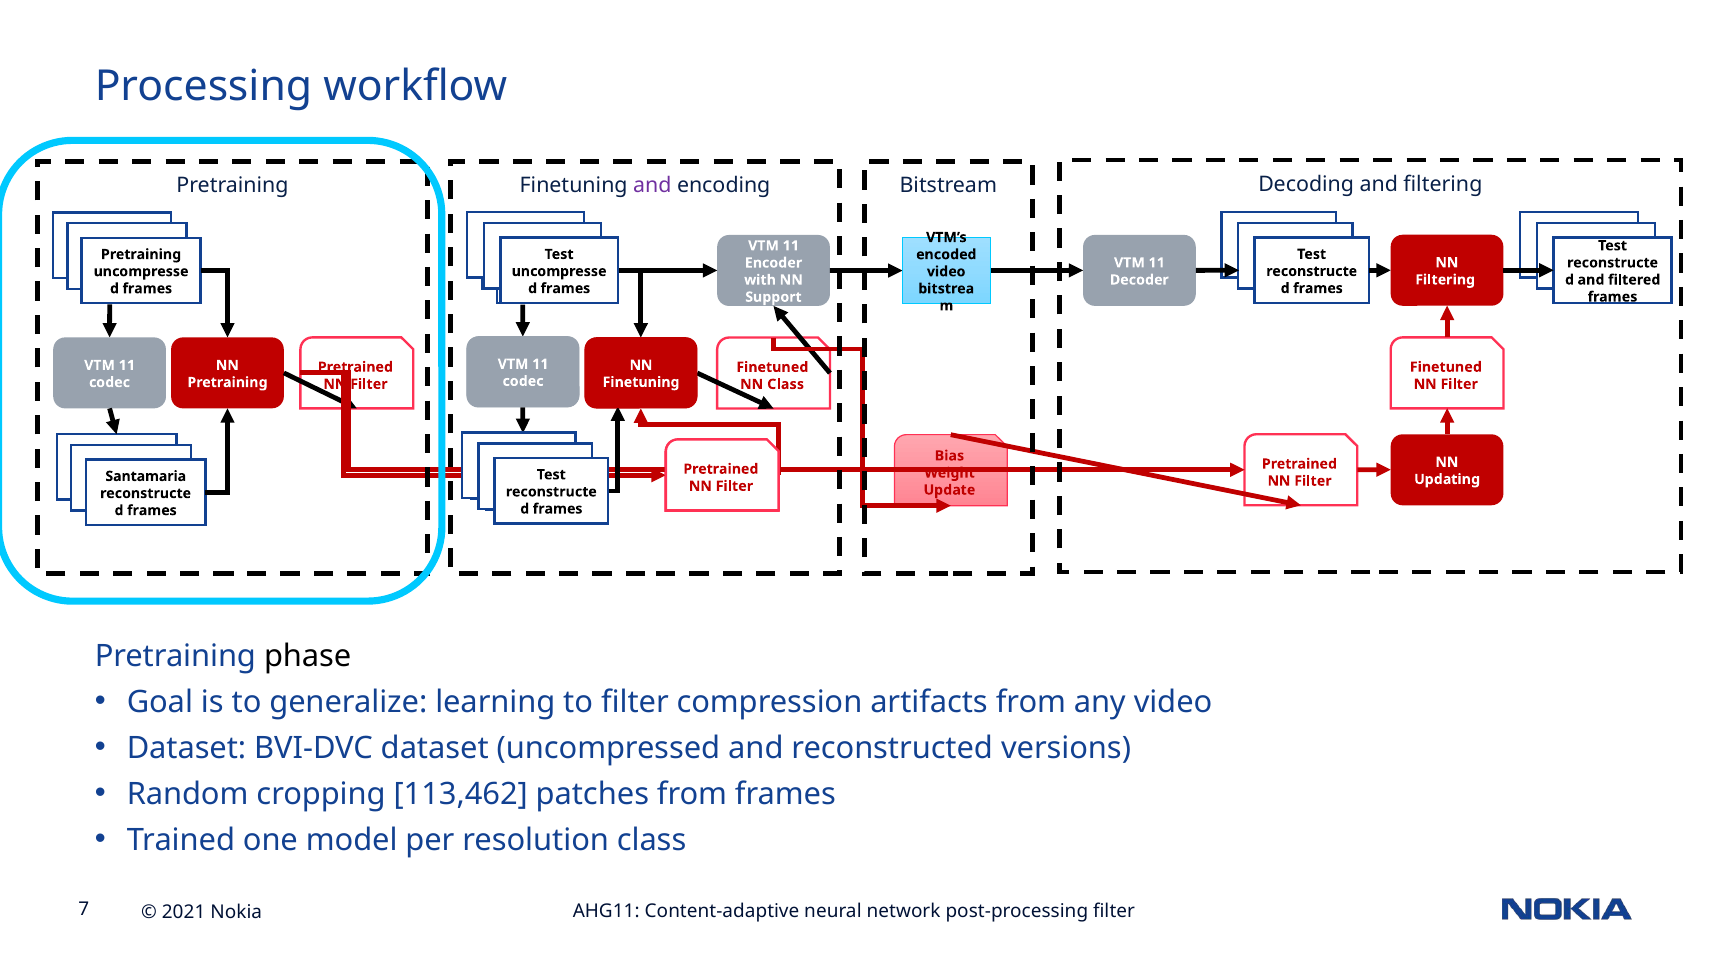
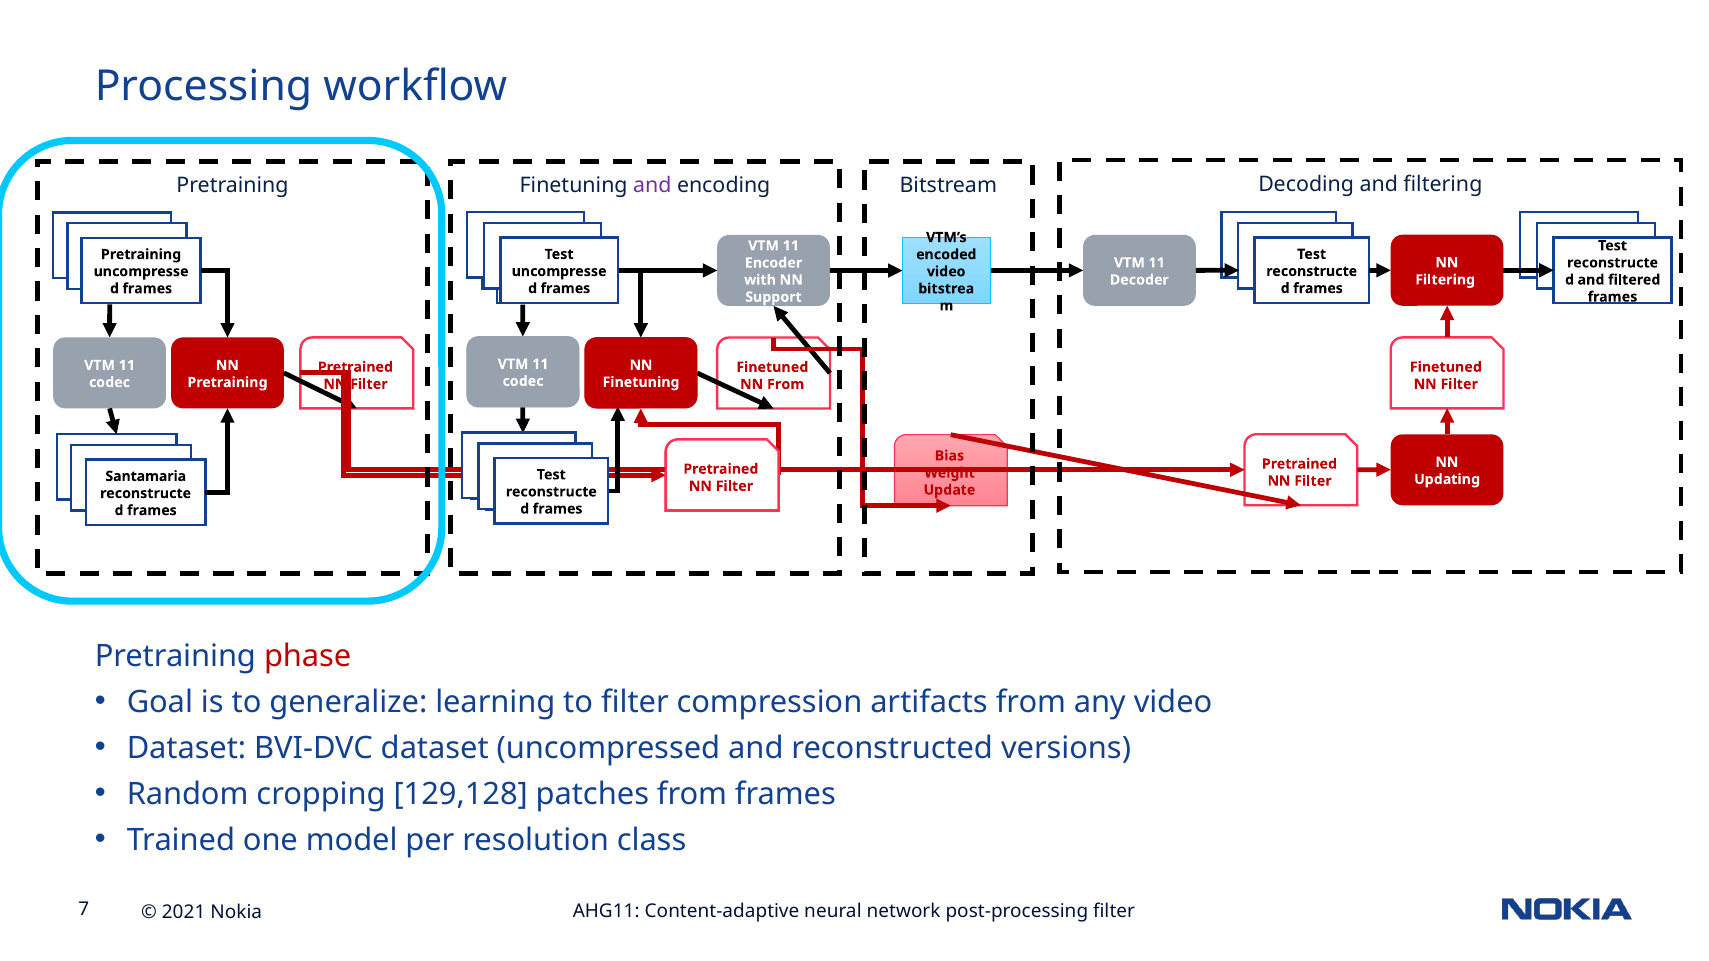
NN Class: Class -> From (786, 384)
phase colour: black -> red (308, 657)
113,462: 113,462 -> 129,128 (461, 795)
